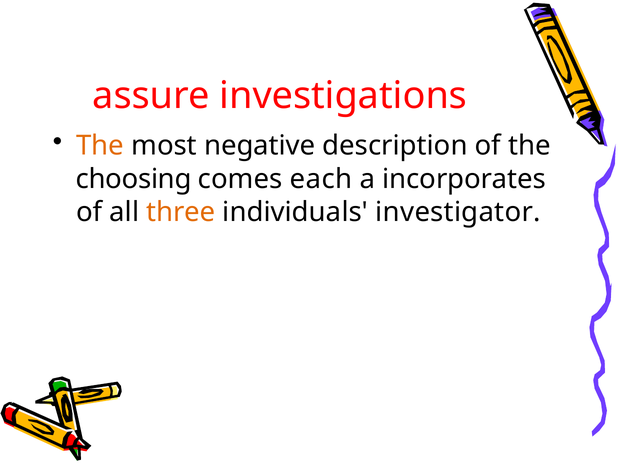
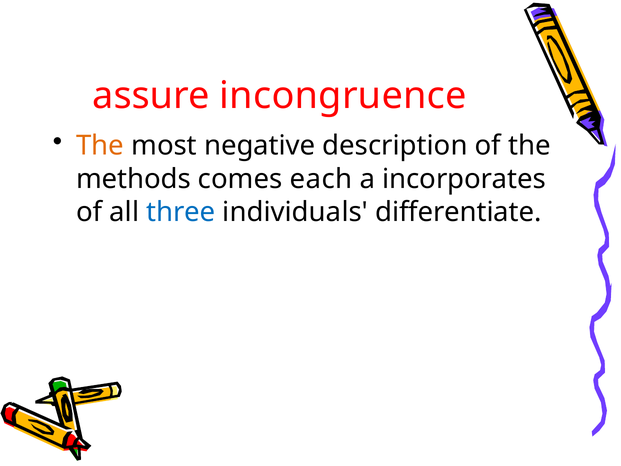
investigations: investigations -> incongruence (343, 96)
choosing: choosing -> methods (134, 179)
three colour: orange -> blue (181, 212)
investigator: investigator -> differentiate (458, 212)
